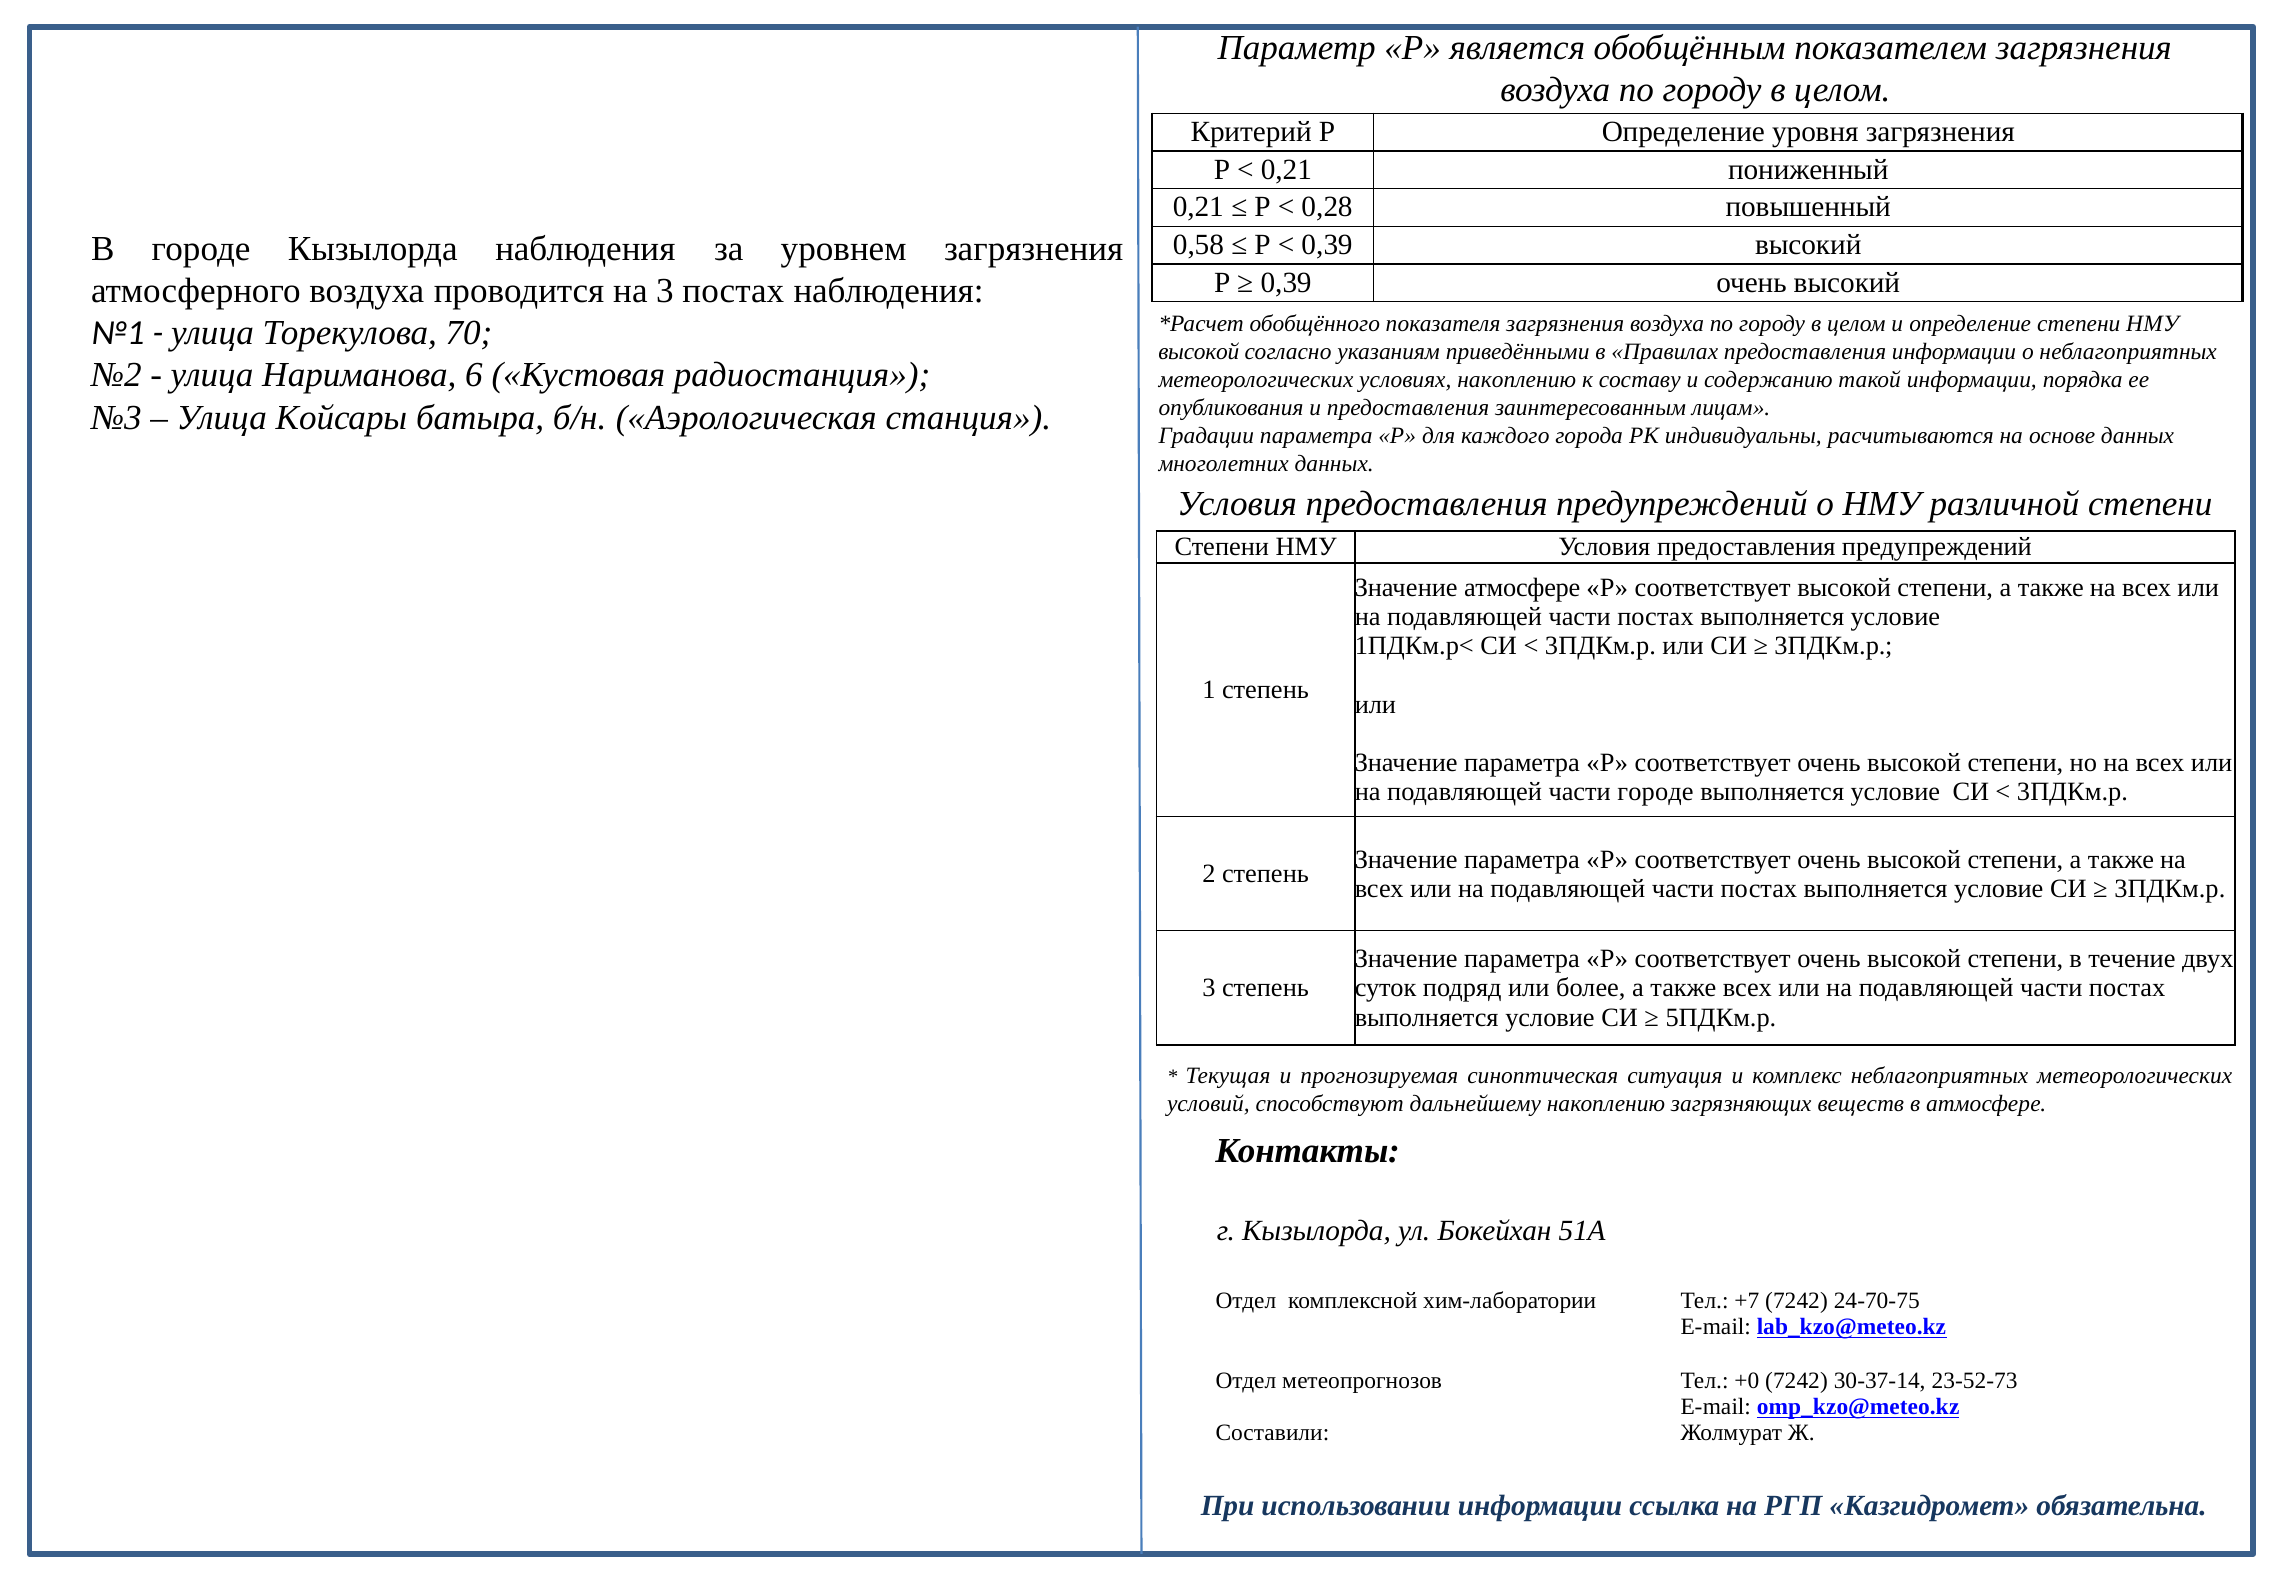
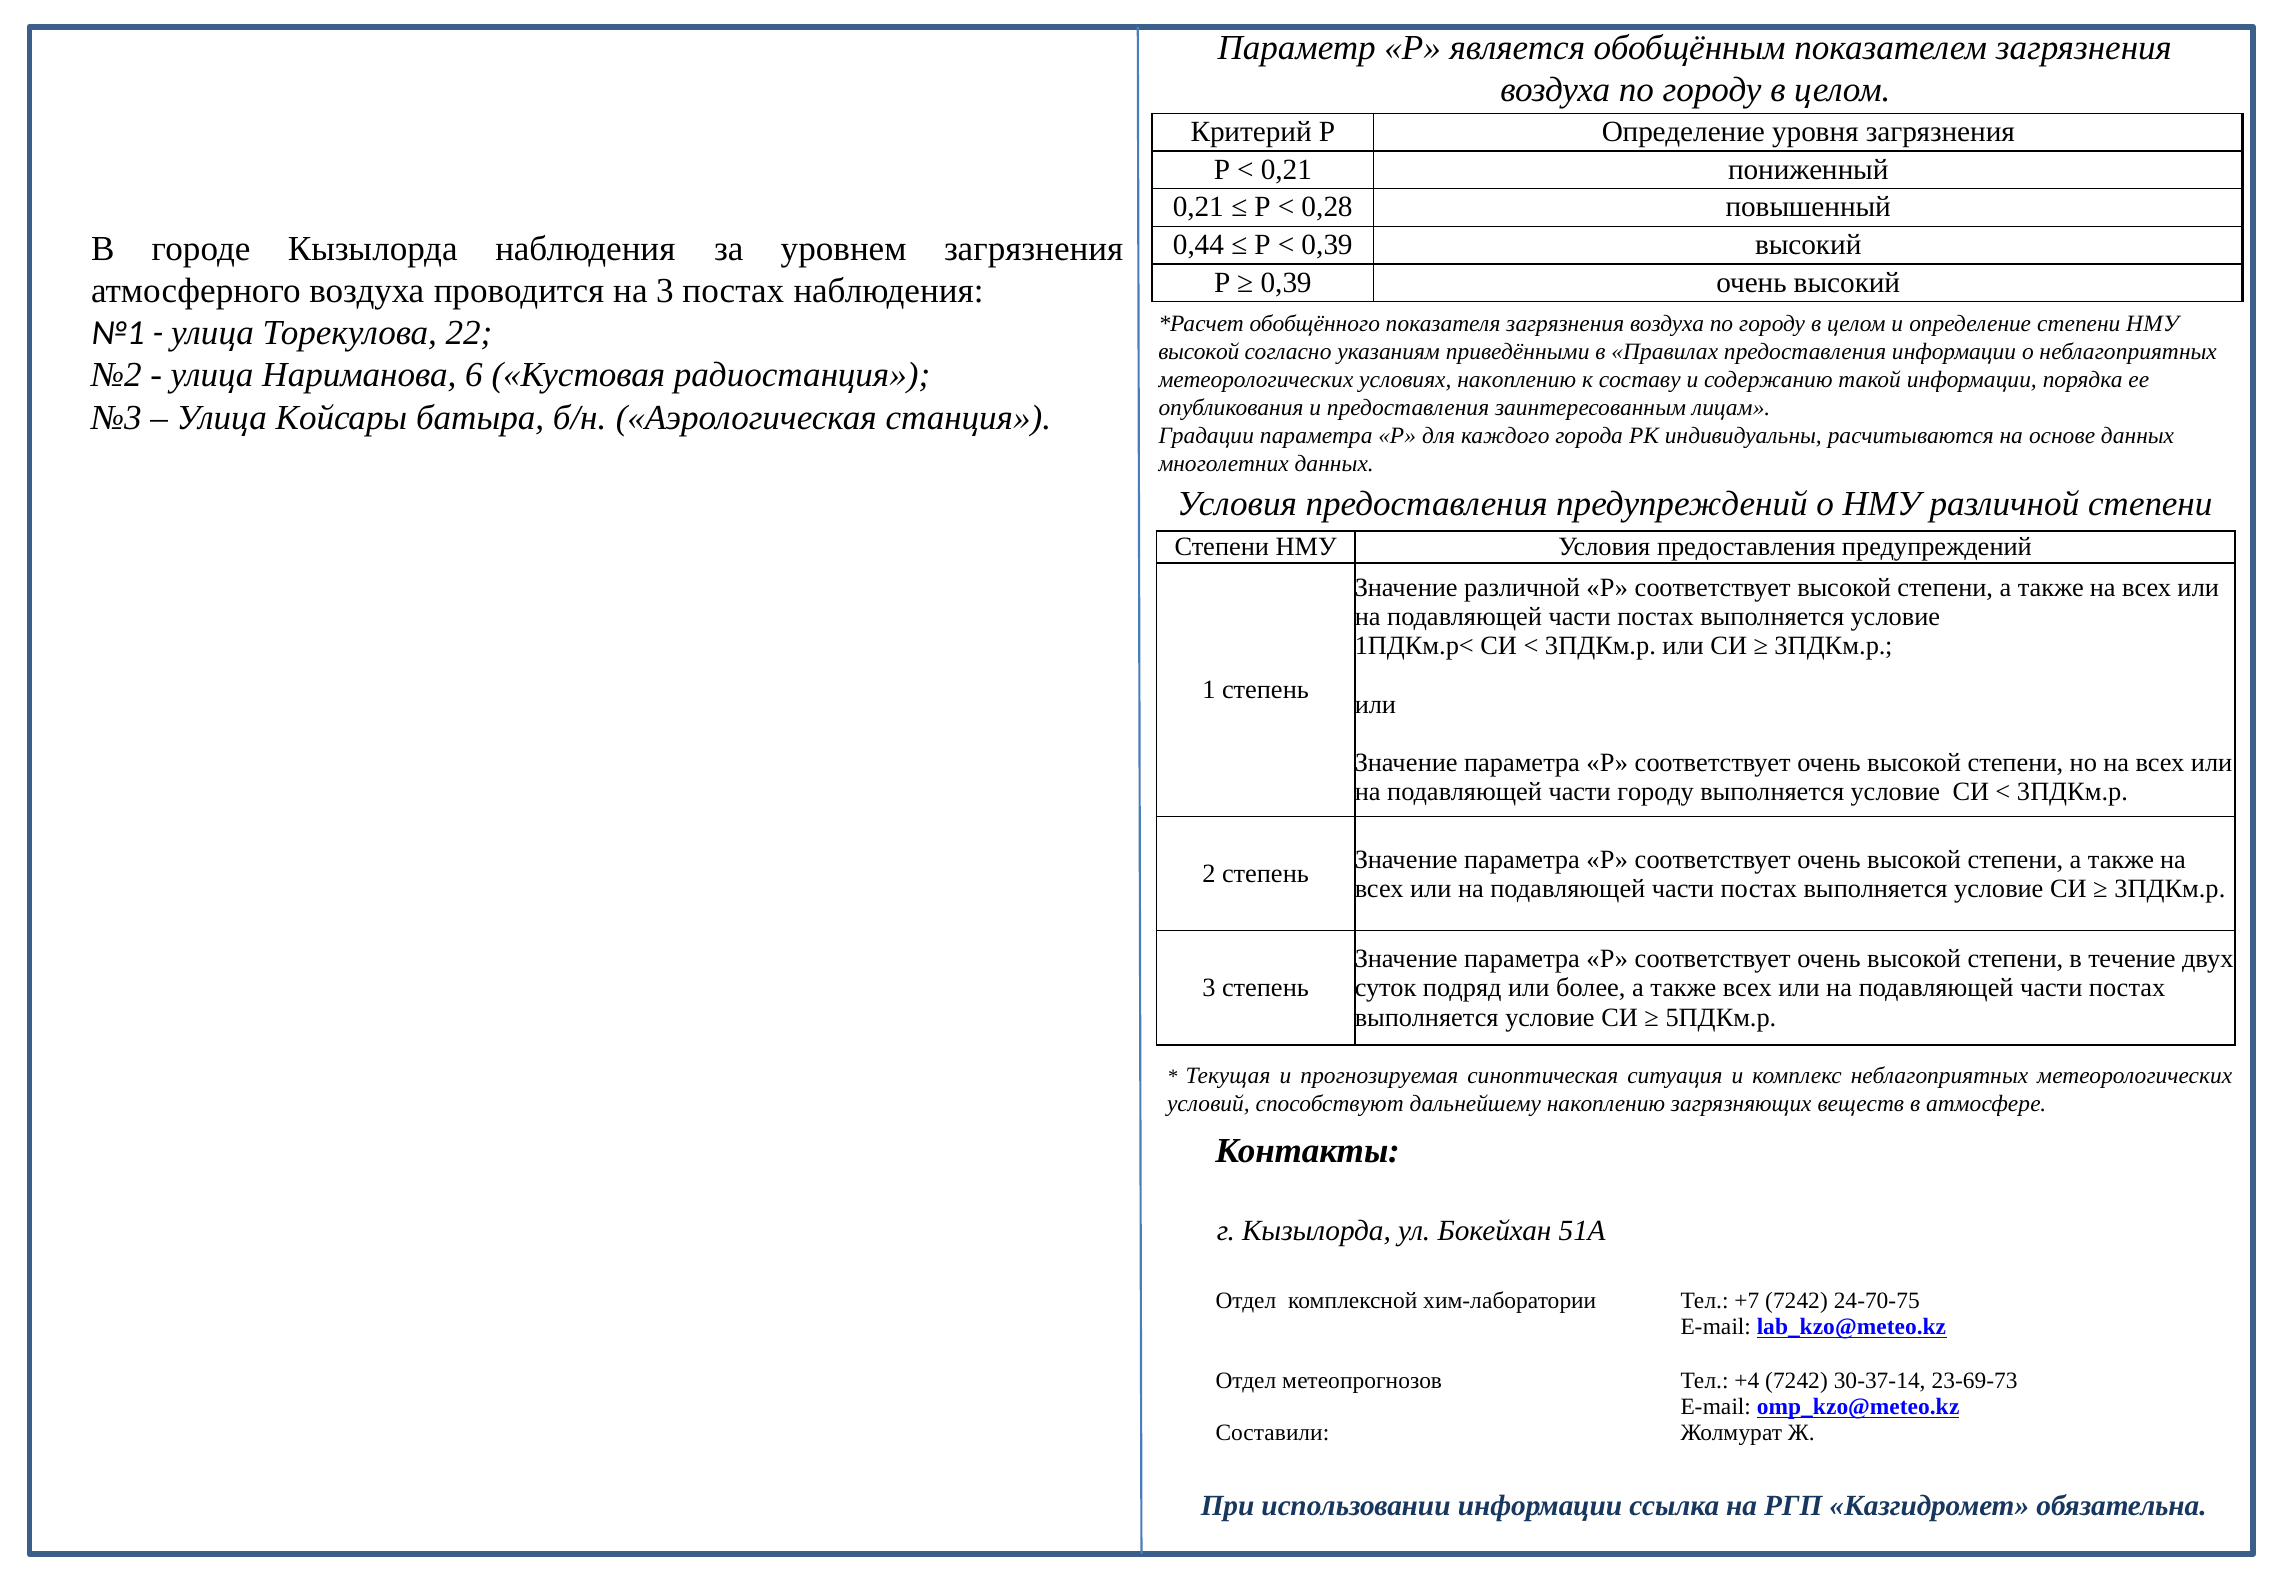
0,58: 0,58 -> 0,44 (1198, 245)
70: 70 -> 22 (469, 333)
Значение атмосфере: атмосфере -> различной (1522, 588)
части городе: городе -> городу (1656, 792)
+0: +0 -> +4 (1747, 1381)
23-52-73: 23-52-73 -> 23-69-73 (1975, 1381)
